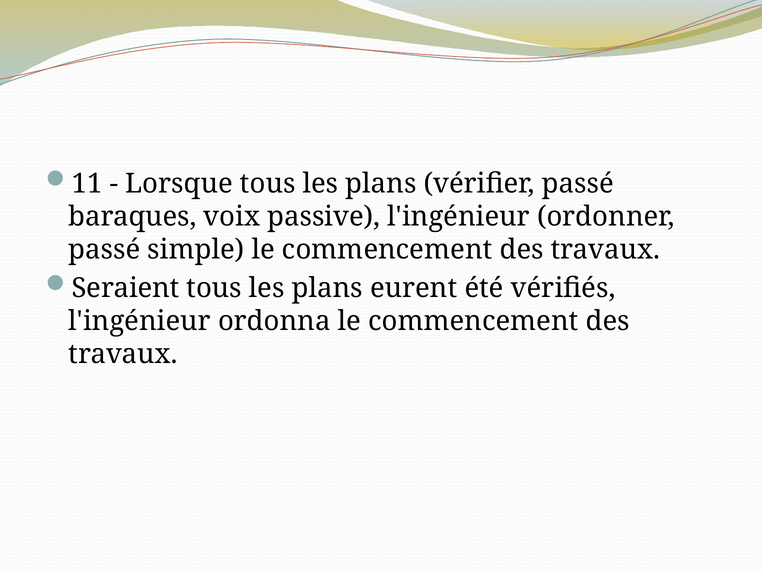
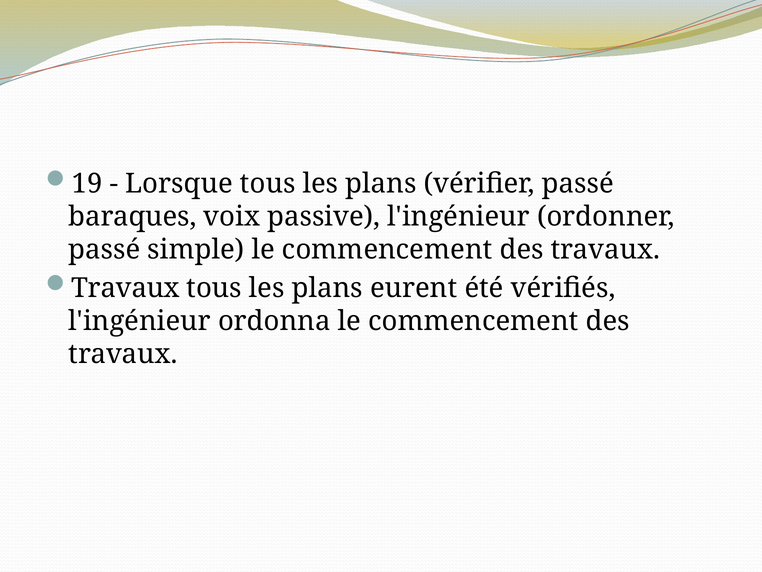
11: 11 -> 19 (87, 183)
Seraient: Seraient -> Travaux (126, 288)
